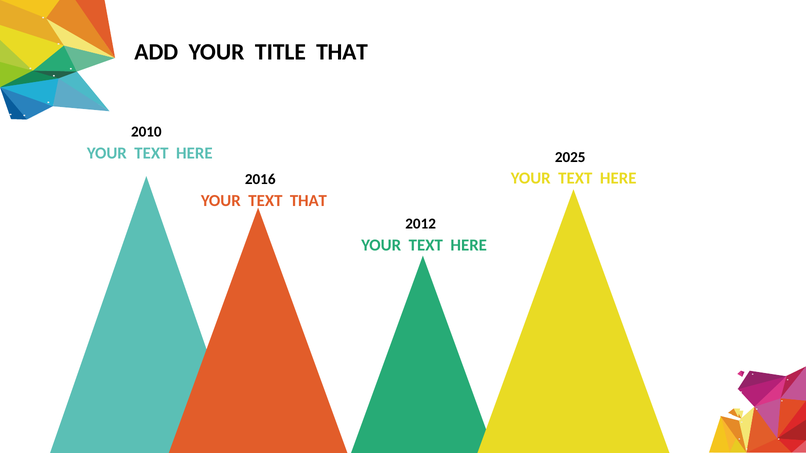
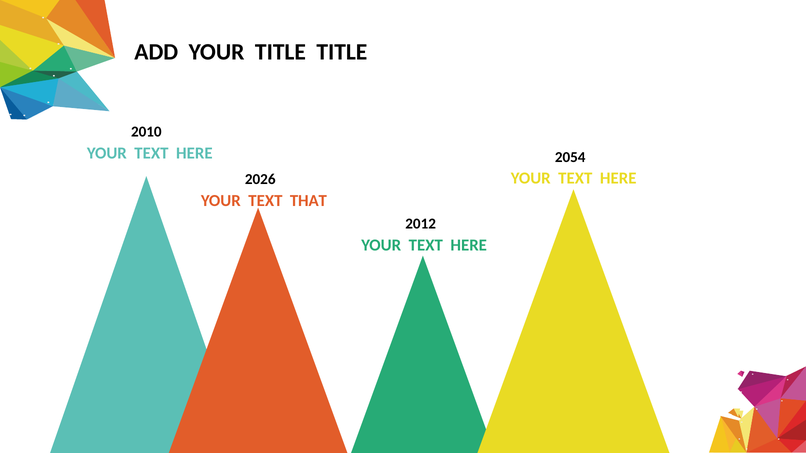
TITLE THAT: THAT -> TITLE (342, 52)
2025: 2025 -> 2054 (570, 157)
2016: 2016 -> 2026 (260, 179)
